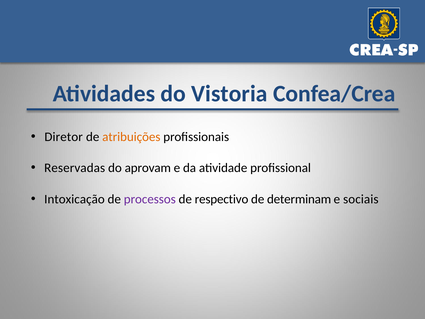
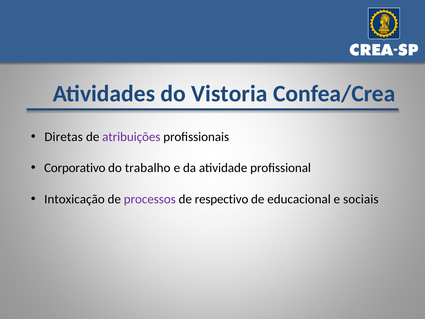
Diretor: Diretor -> Diretas (64, 137)
atribuições colour: orange -> purple (131, 137)
Reservadas: Reservadas -> Corporativo (75, 168)
aprovam: aprovam -> trabalho (148, 168)
determinam: determinam -> educacional (299, 199)
